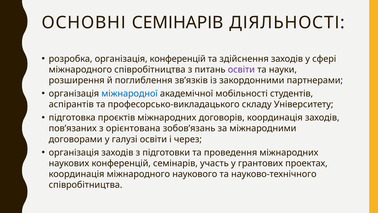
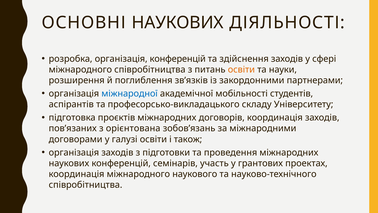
ОСНОВНІ СЕМІНАРІВ: СЕМІНАРІВ -> НАУКОВИХ (178, 23)
освіти colour: purple -> orange (241, 70)
через: через -> також (188, 139)
